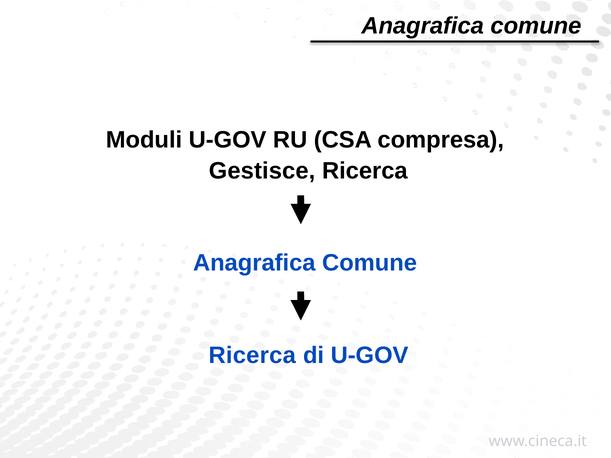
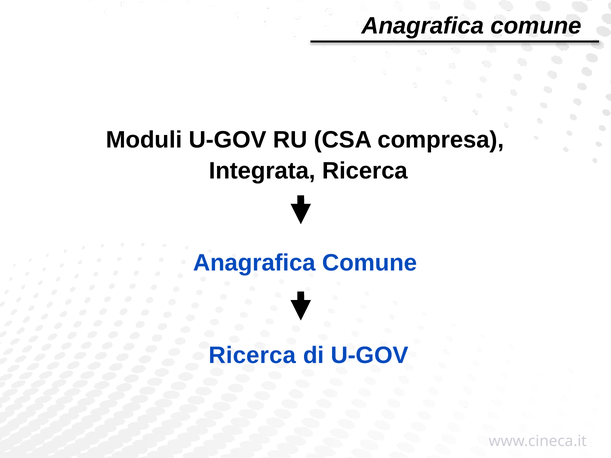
Gestisce: Gestisce -> Integrata (262, 171)
